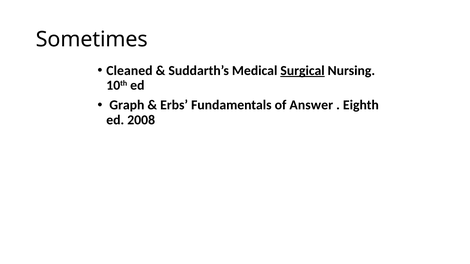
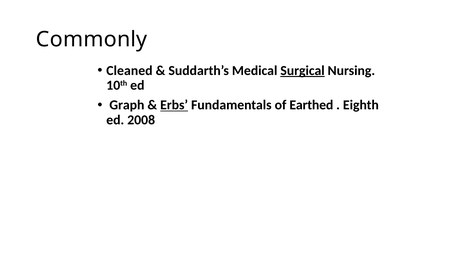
Sometimes: Sometimes -> Commonly (92, 39)
Erbs underline: none -> present (174, 105)
Answer: Answer -> Earthed (311, 105)
